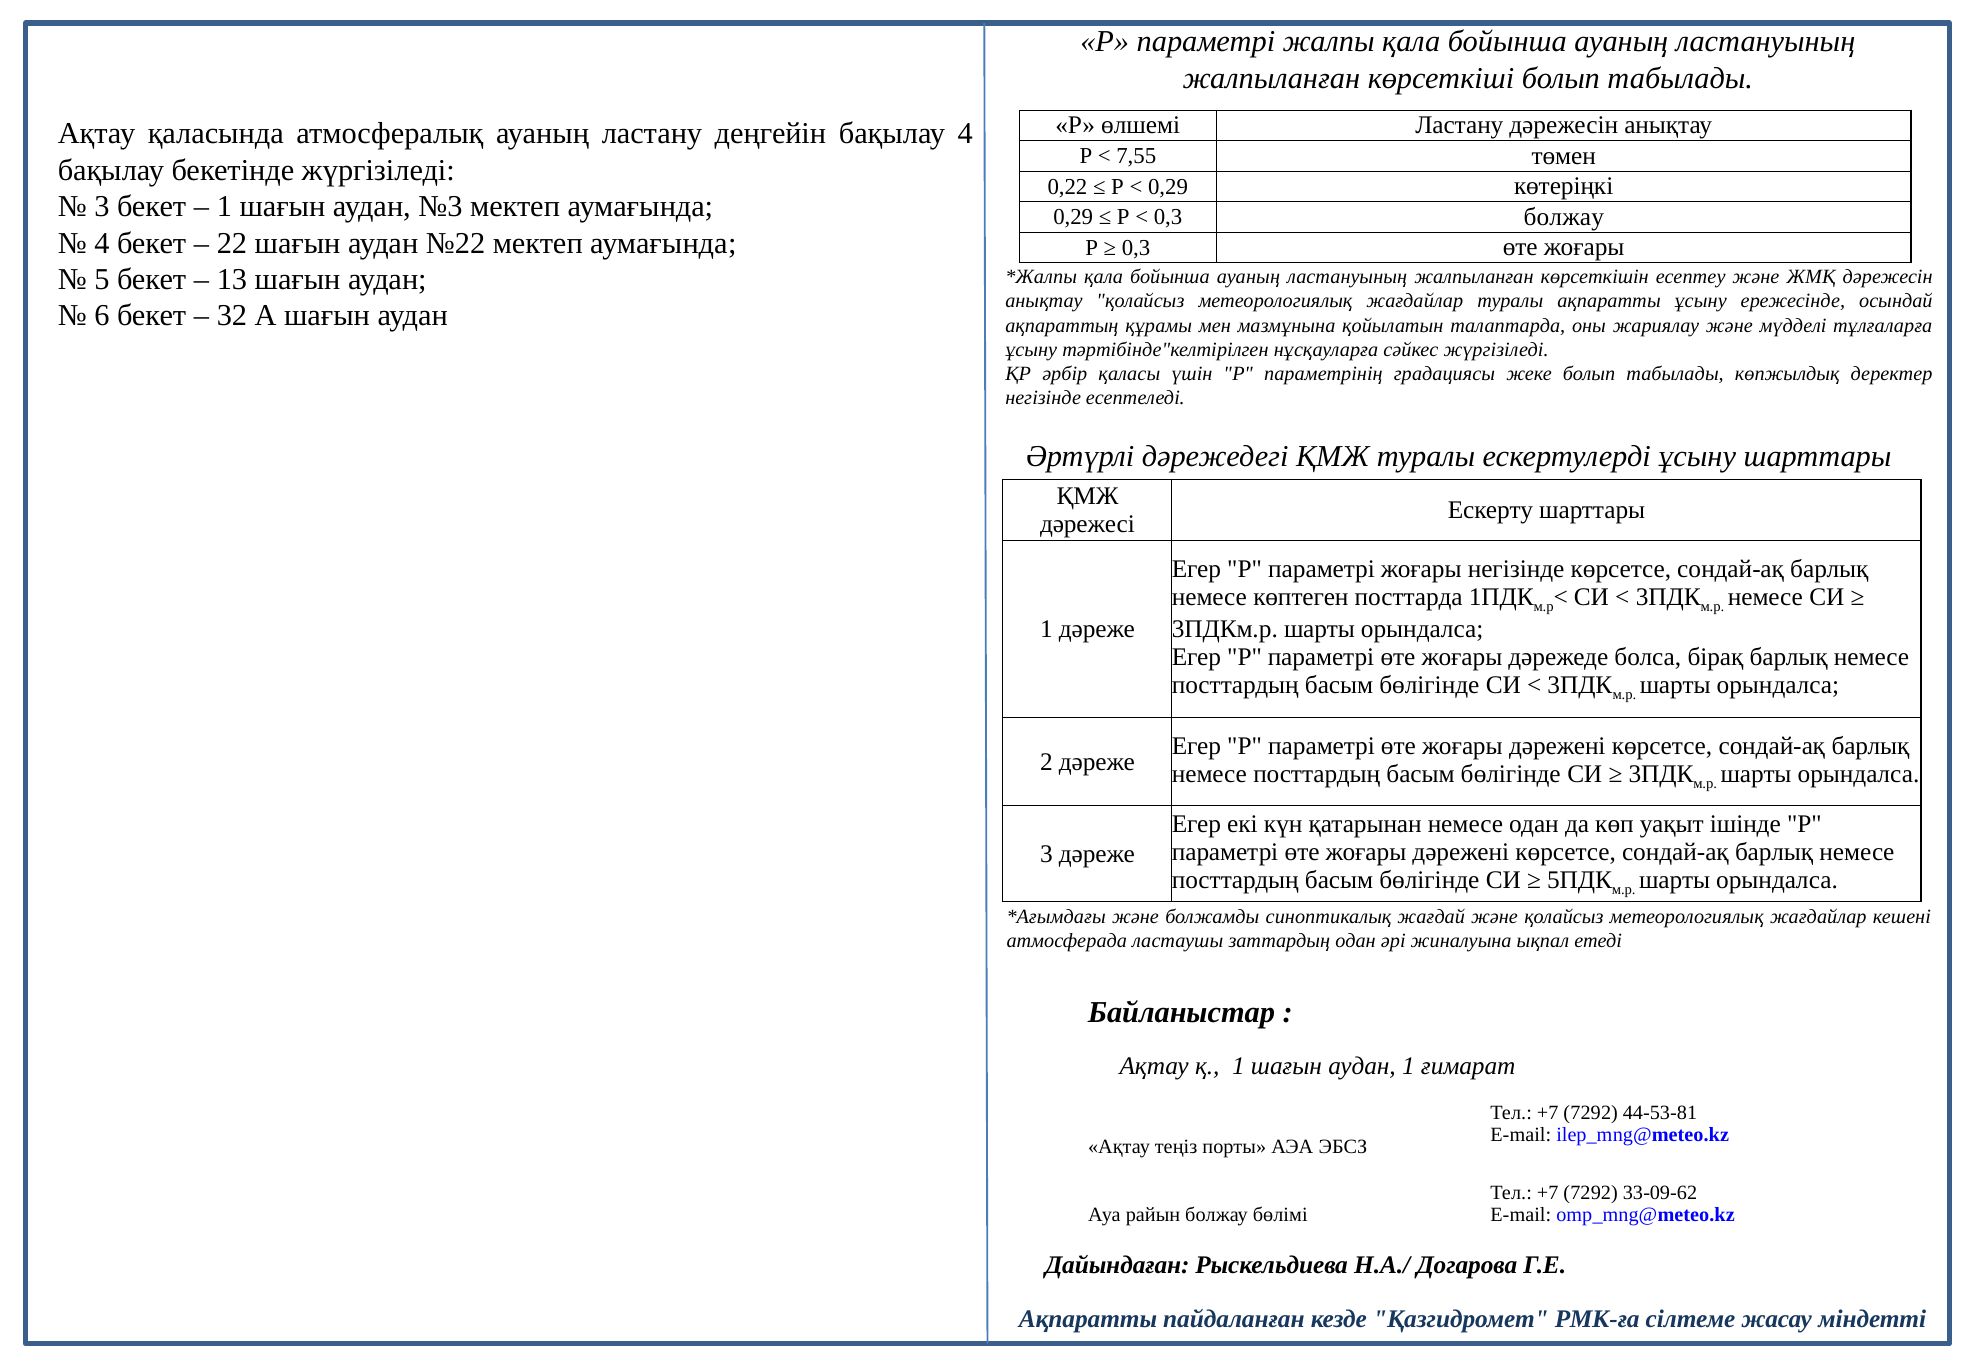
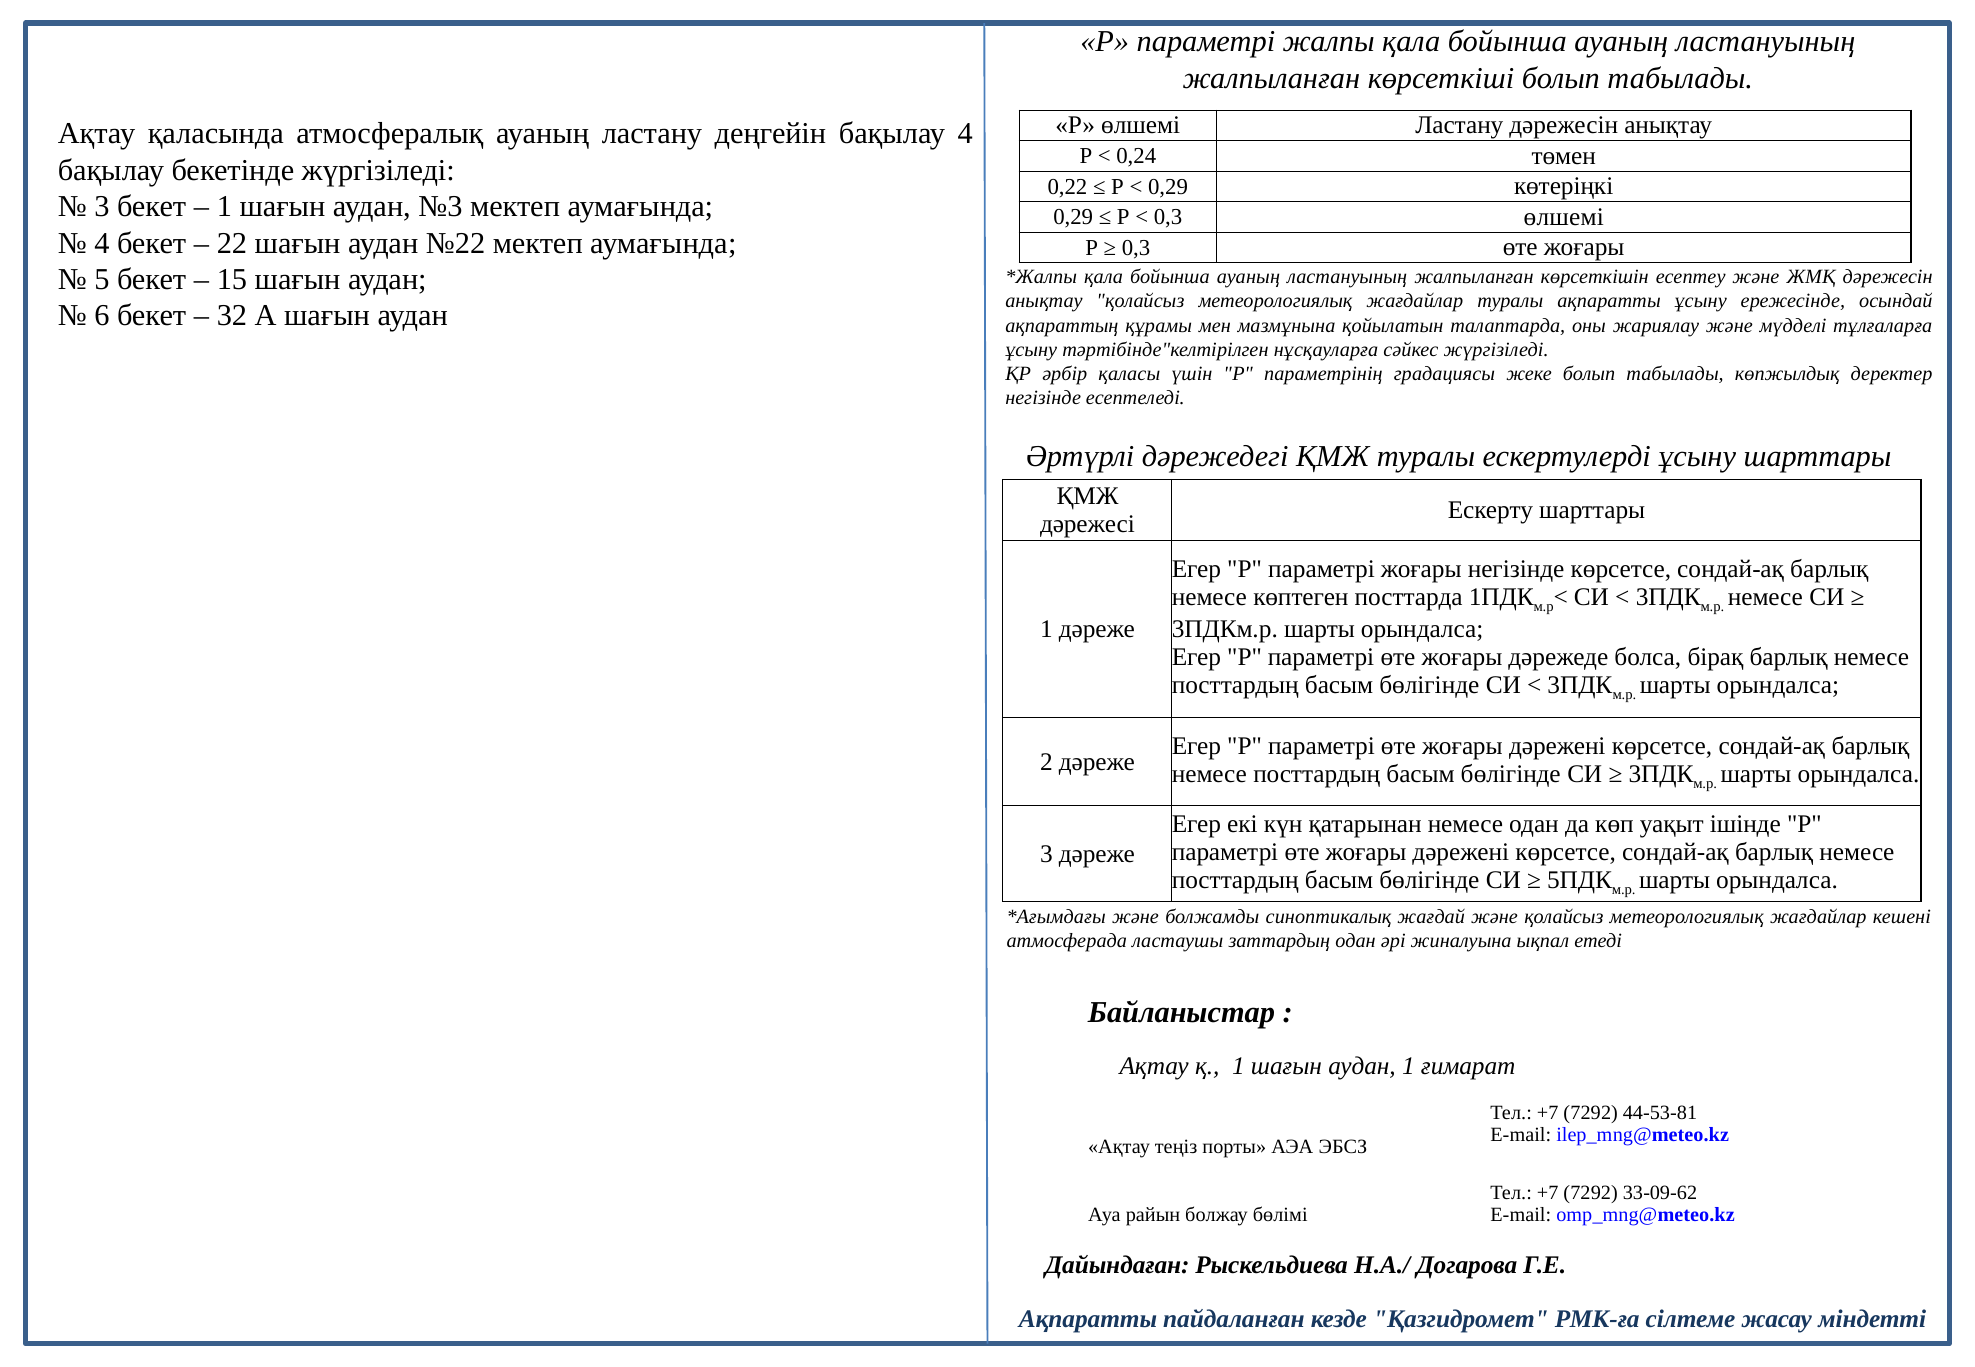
7,55: 7,55 -> 0,24 (1136, 156)
0,3 болжау: болжау -> өлшемі (1564, 217)
13: 13 -> 15 (232, 280)
